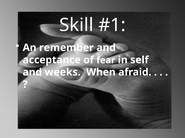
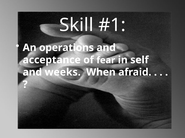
remember: remember -> operations (66, 48)
